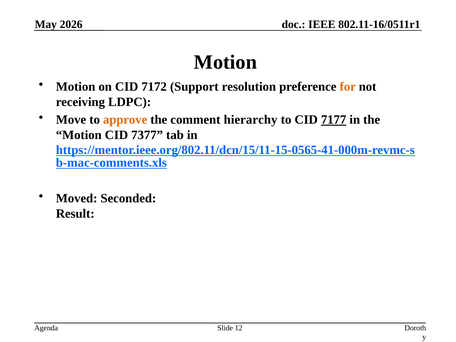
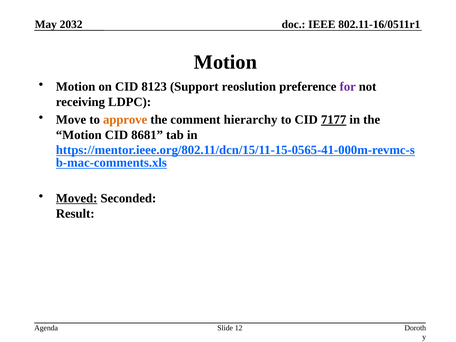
2026: 2026 -> 2032 (71, 24)
7172: 7172 -> 8123 (154, 87)
resolution: resolution -> reoslution (249, 87)
for colour: orange -> purple (348, 87)
7377: 7377 -> 8681 (147, 135)
Moved underline: none -> present (77, 198)
